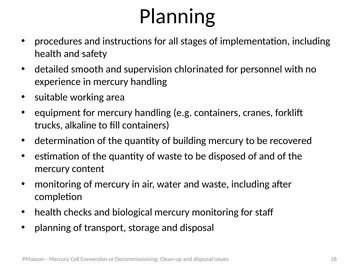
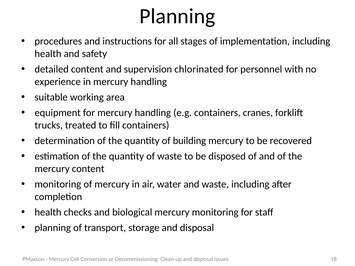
detailed smooth: smooth -> content (87, 69)
alkaline: alkaline -> treated (81, 125)
